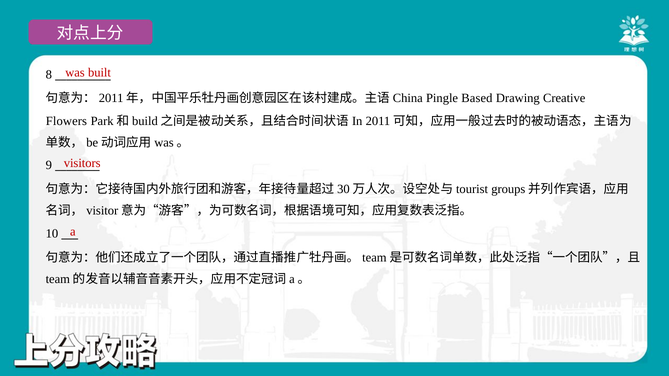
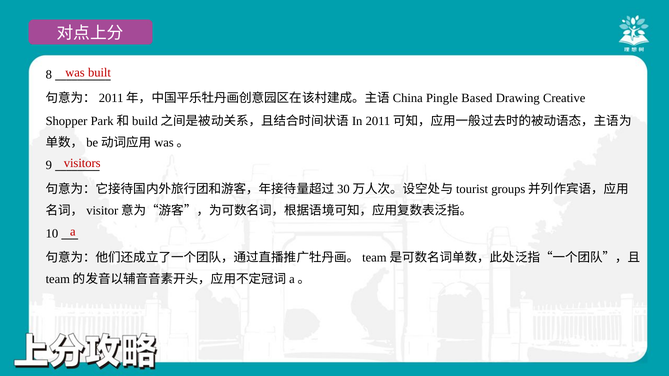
Flowers: Flowers -> Shopper (67, 121)
